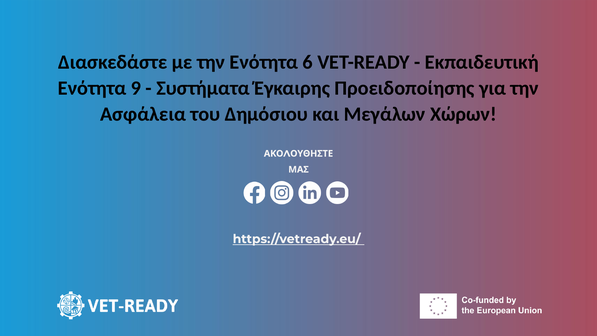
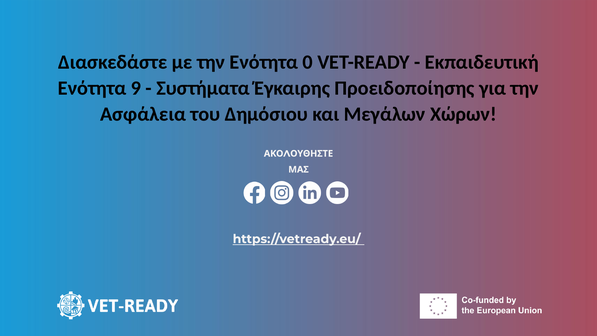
6: 6 -> 0 (308, 62)
